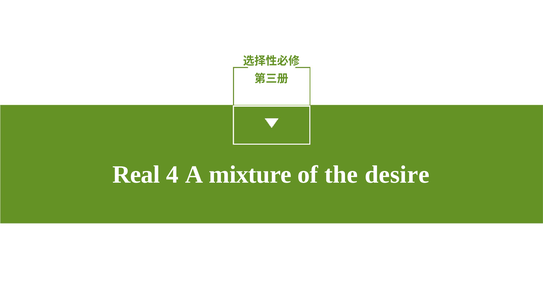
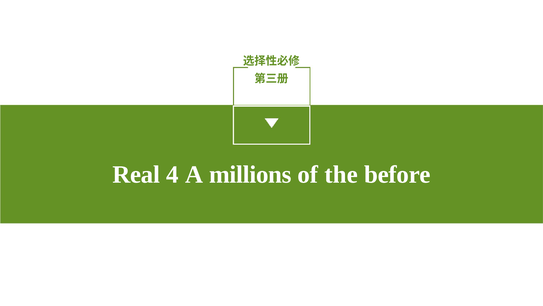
mixture: mixture -> millions (250, 174)
desire: desire -> before (397, 174)
